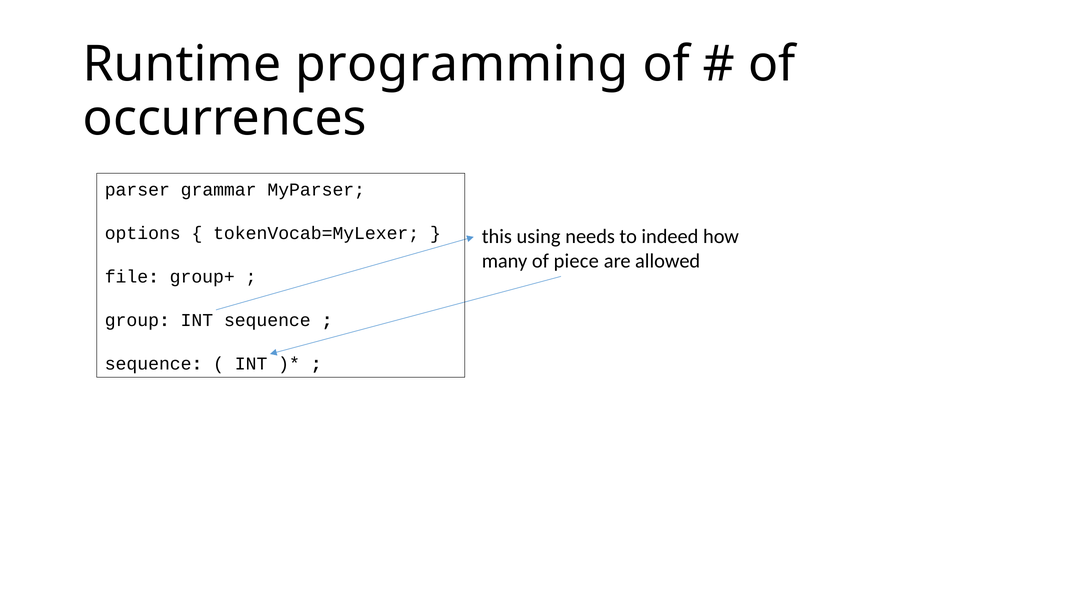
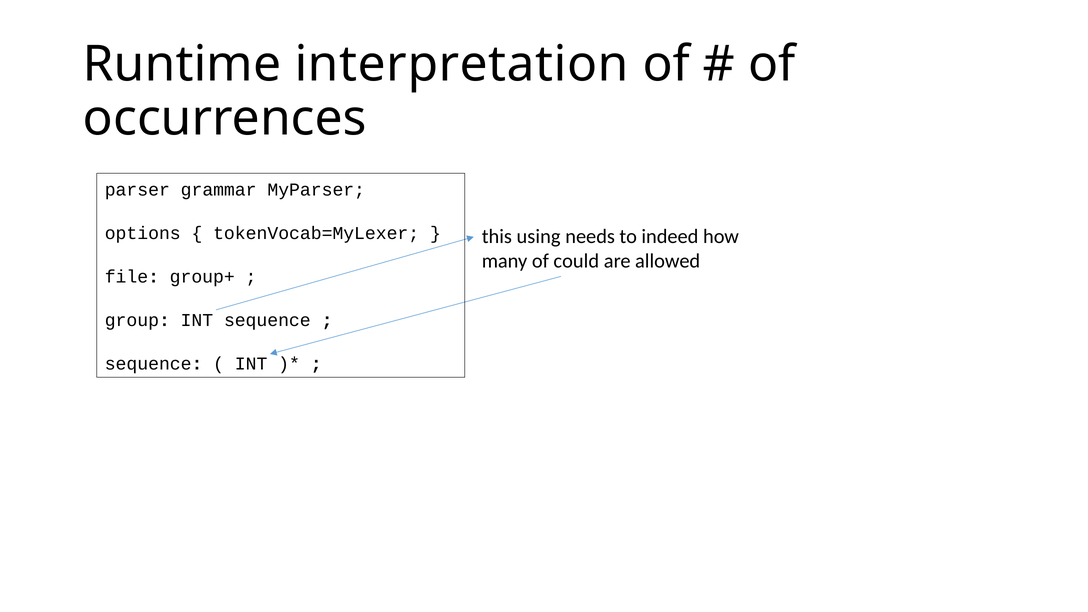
programming: programming -> interpretation (462, 64)
piece: piece -> could (576, 261)
